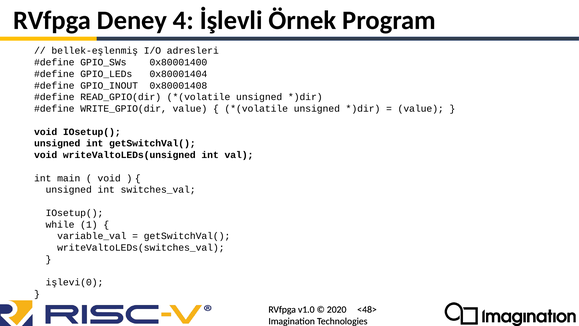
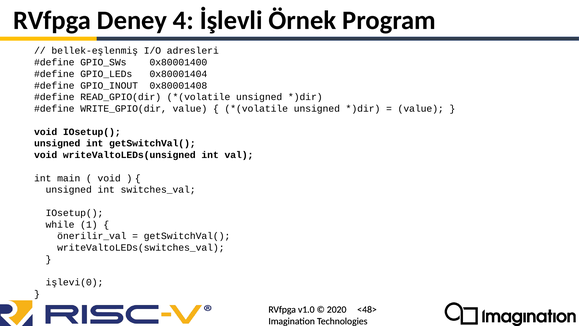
variable_val: variable_val -> önerilir_val (92, 236)
